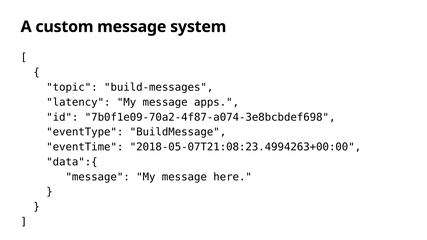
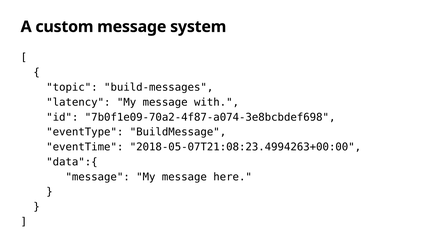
apps: apps -> with (217, 102)
